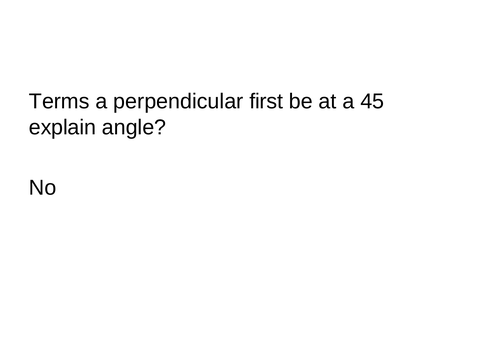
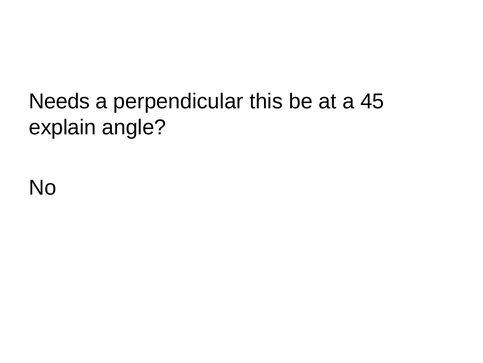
Terms: Terms -> Needs (59, 101)
first: first -> this (266, 101)
